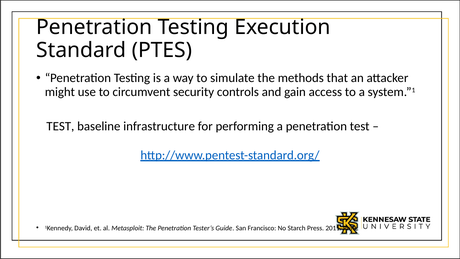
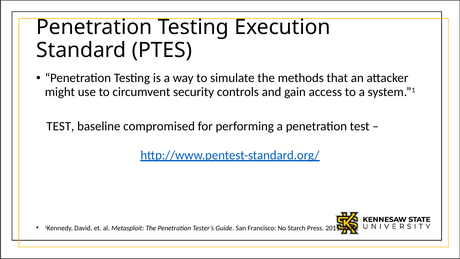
infrastructure: infrastructure -> compromised (159, 126)
